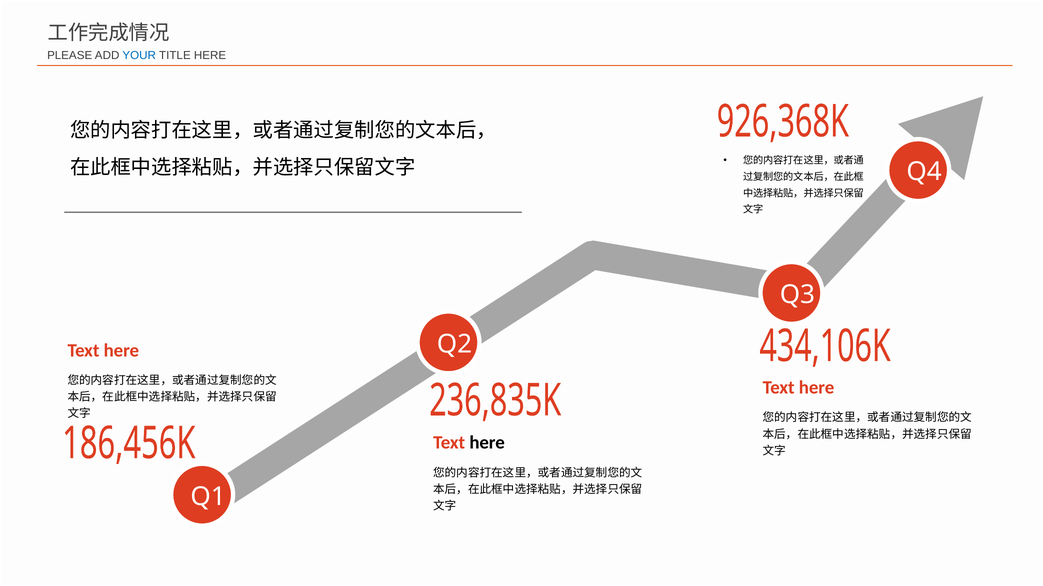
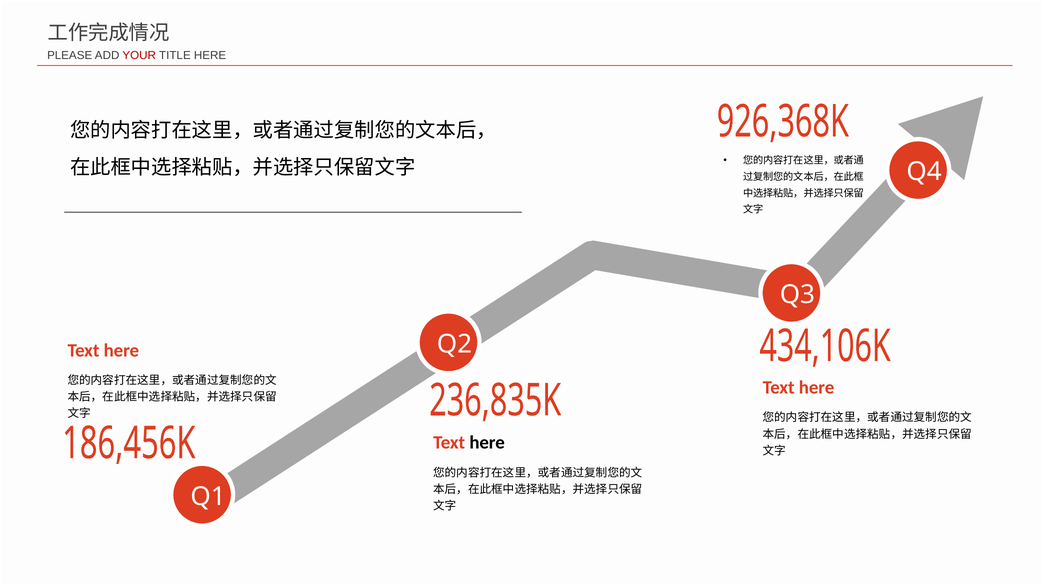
YOUR colour: blue -> red (139, 55)
